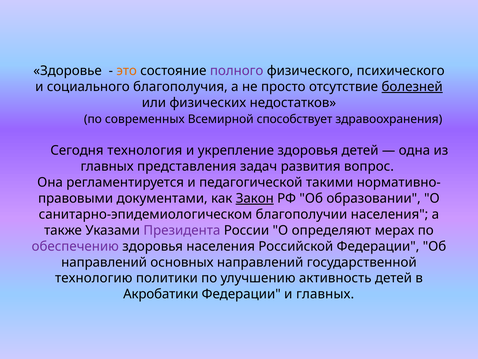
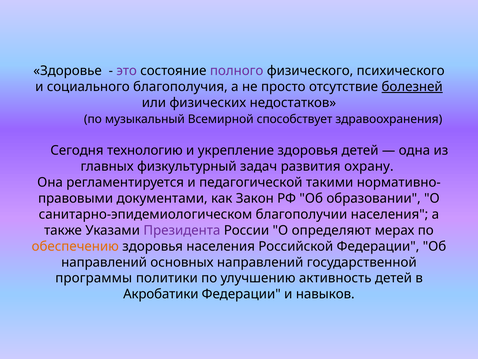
это colour: orange -> purple (127, 71)
современных: современных -> музыкальный (145, 119)
технология: технология -> технологию (145, 150)
представления: представления -> физкультурный (187, 166)
вопрос: вопрос -> охрану (369, 166)
Закон underline: present -> none (255, 198)
обеспечению colour: purple -> orange (75, 246)
технологию: технологию -> программы (94, 278)
и главных: главных -> навыков (325, 294)
